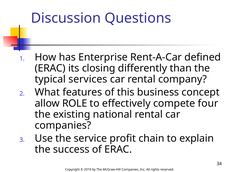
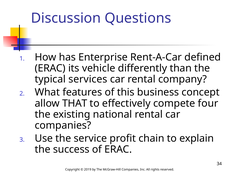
closing: closing -> vehicle (99, 68)
ROLE: ROLE -> THAT (75, 103)
